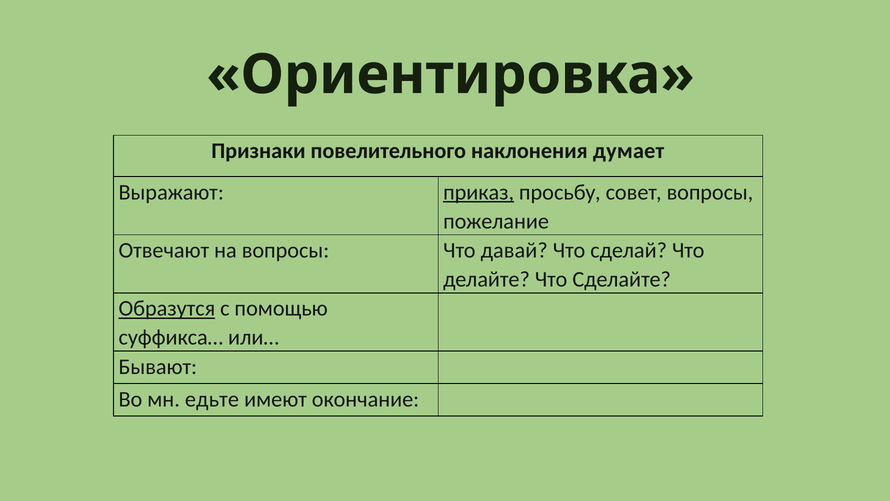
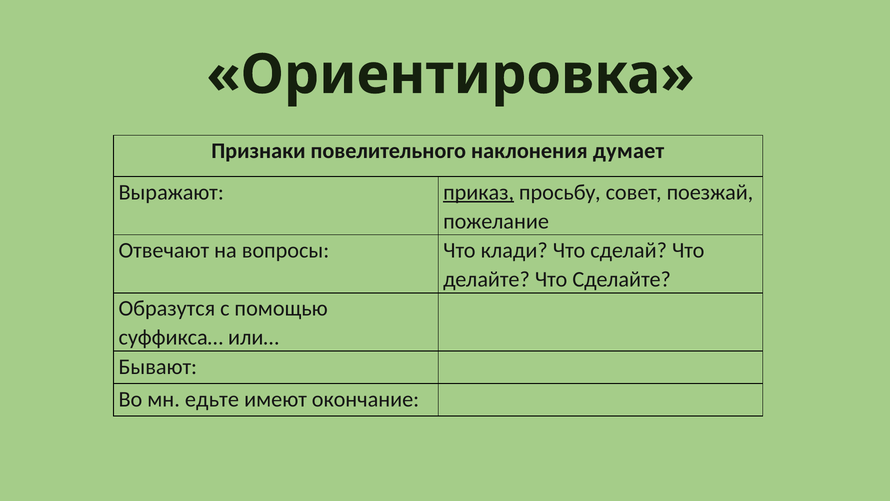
совет вопросы: вопросы -> поезжай (710, 192)
давай: давай -> клади (514, 250)
Образутся underline: present -> none (167, 308)
